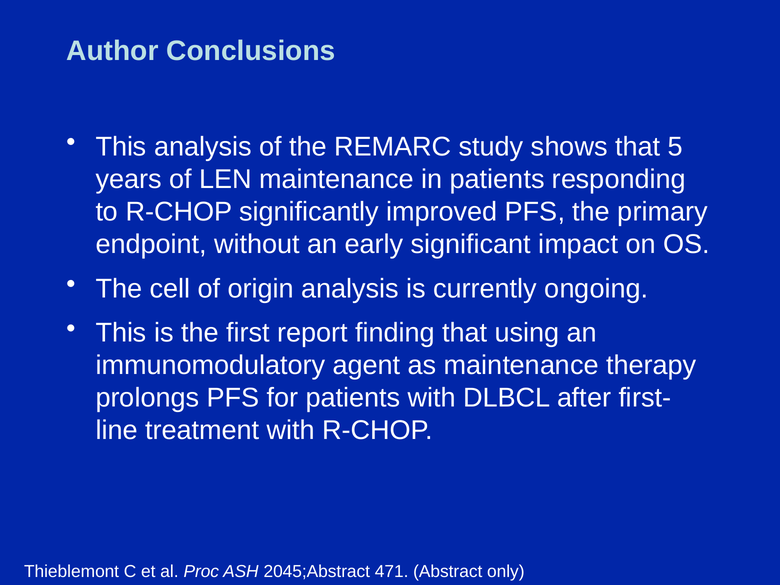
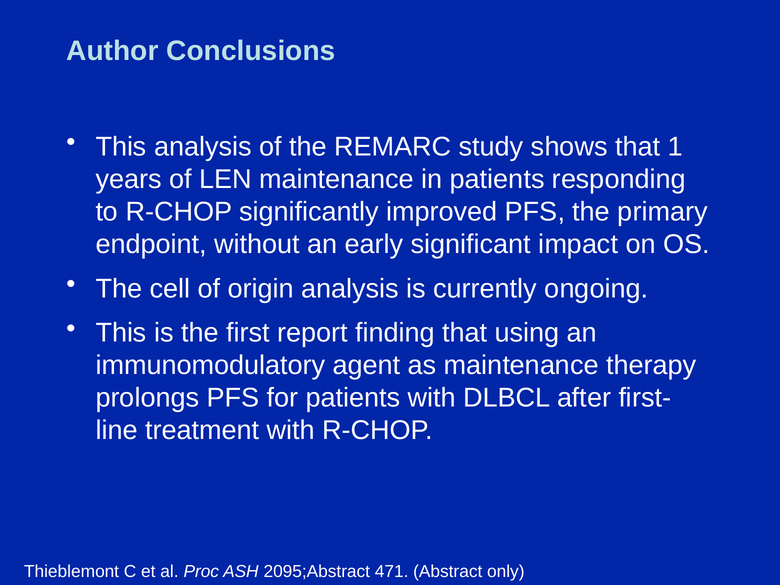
5: 5 -> 1 (675, 147)
2045;Abstract: 2045;Abstract -> 2095;Abstract (317, 572)
